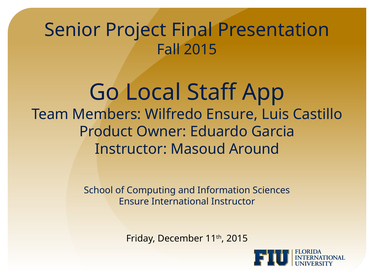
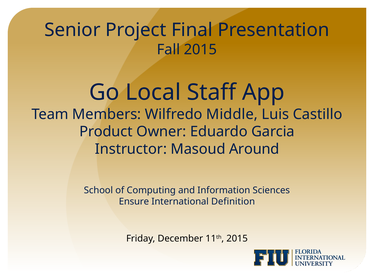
Wilfredo Ensure: Ensure -> Middle (232, 114)
International Instructor: Instructor -> Definition (233, 202)
